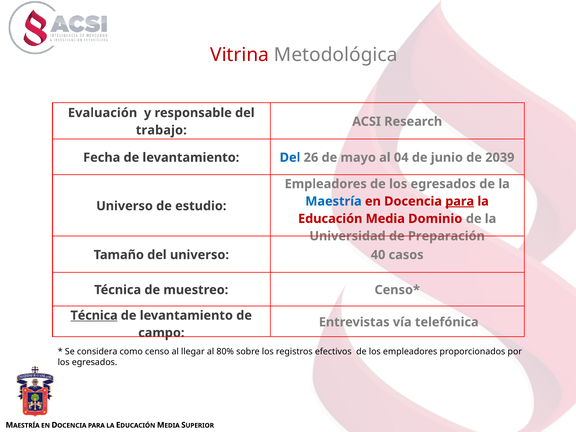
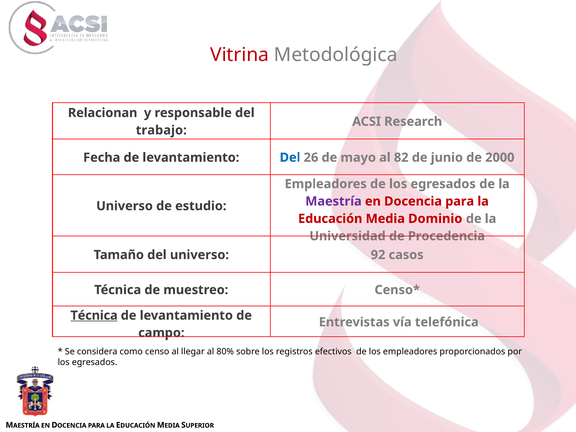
Evaluación: Evaluación -> Relacionan (103, 113)
04: 04 -> 82 (401, 158)
2039: 2039 -> 2000 (500, 158)
Maestría colour: blue -> purple (334, 201)
para underline: present -> none (460, 201)
Preparación: Preparación -> Procedencia (446, 236)
40: 40 -> 92 (378, 255)
